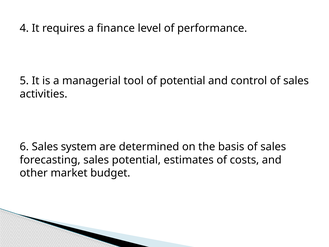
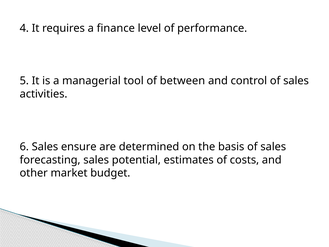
of potential: potential -> between (182, 81)
system: system -> ensure (79, 147)
